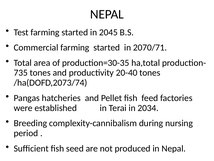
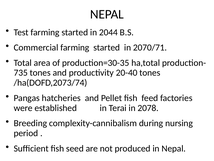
2045: 2045 -> 2044 (108, 32)
2034: 2034 -> 2078 (148, 108)
